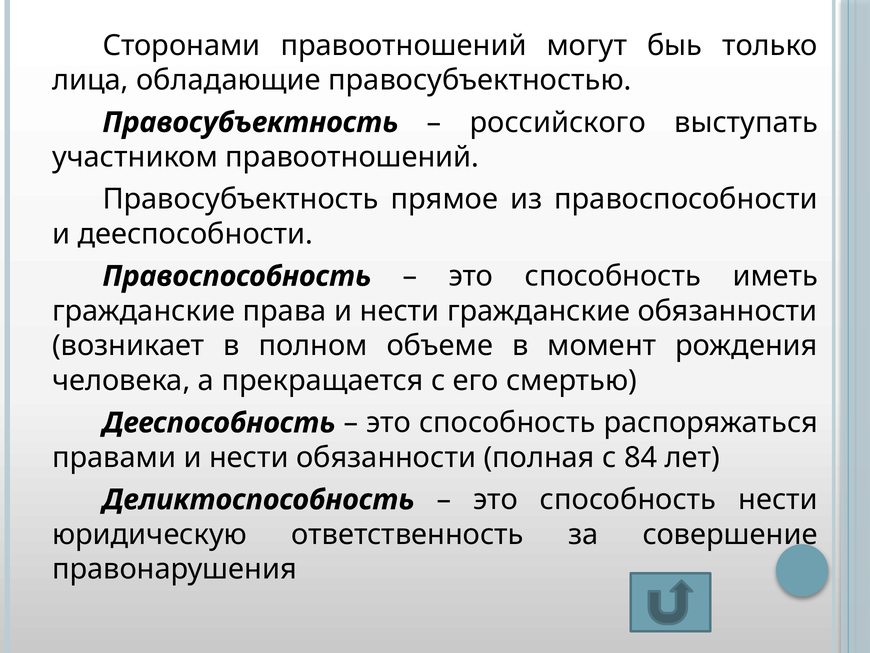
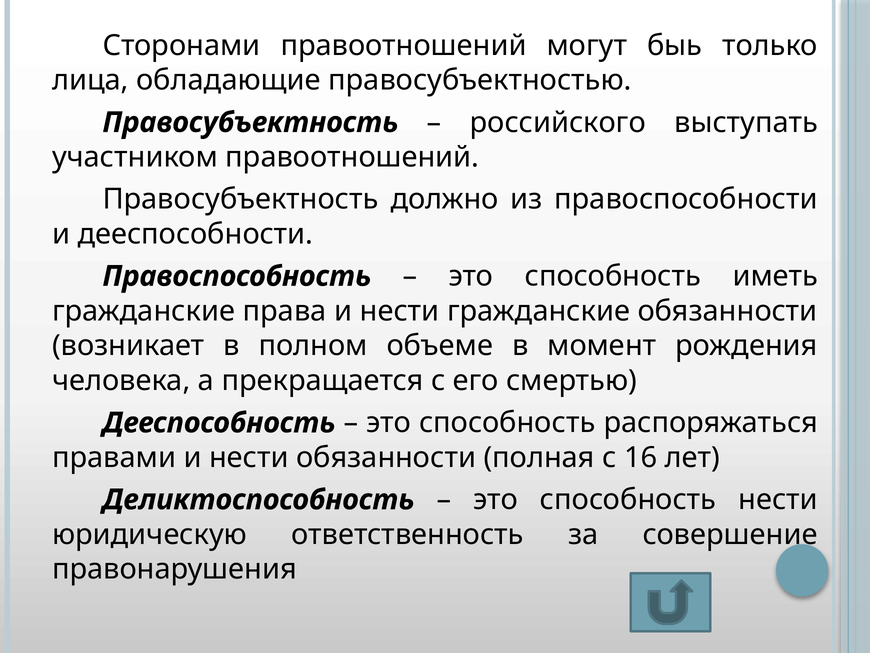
прямое: прямое -> должно (445, 199)
84: 84 -> 16 (641, 457)
